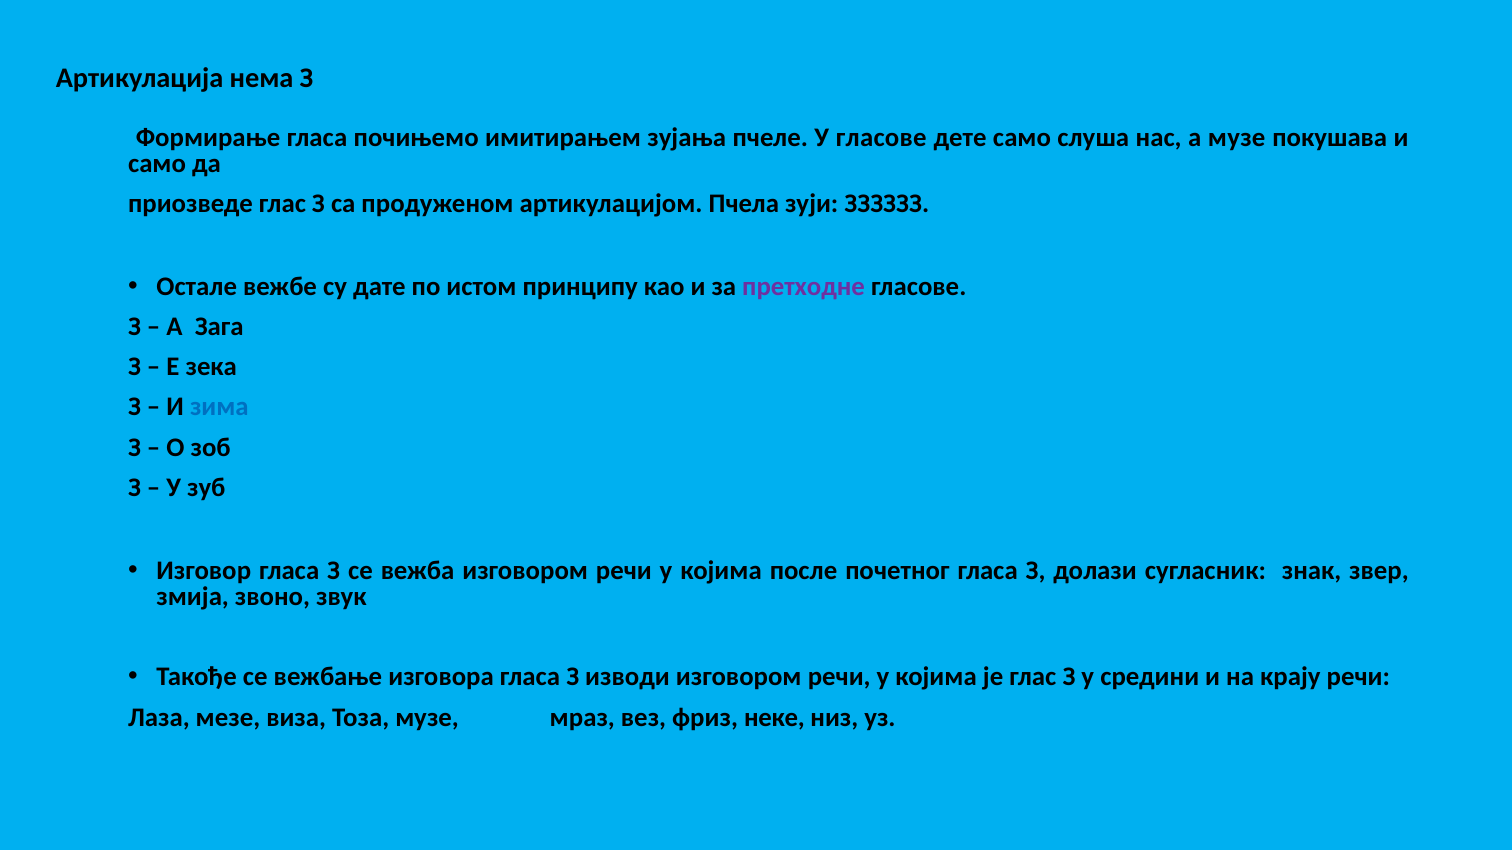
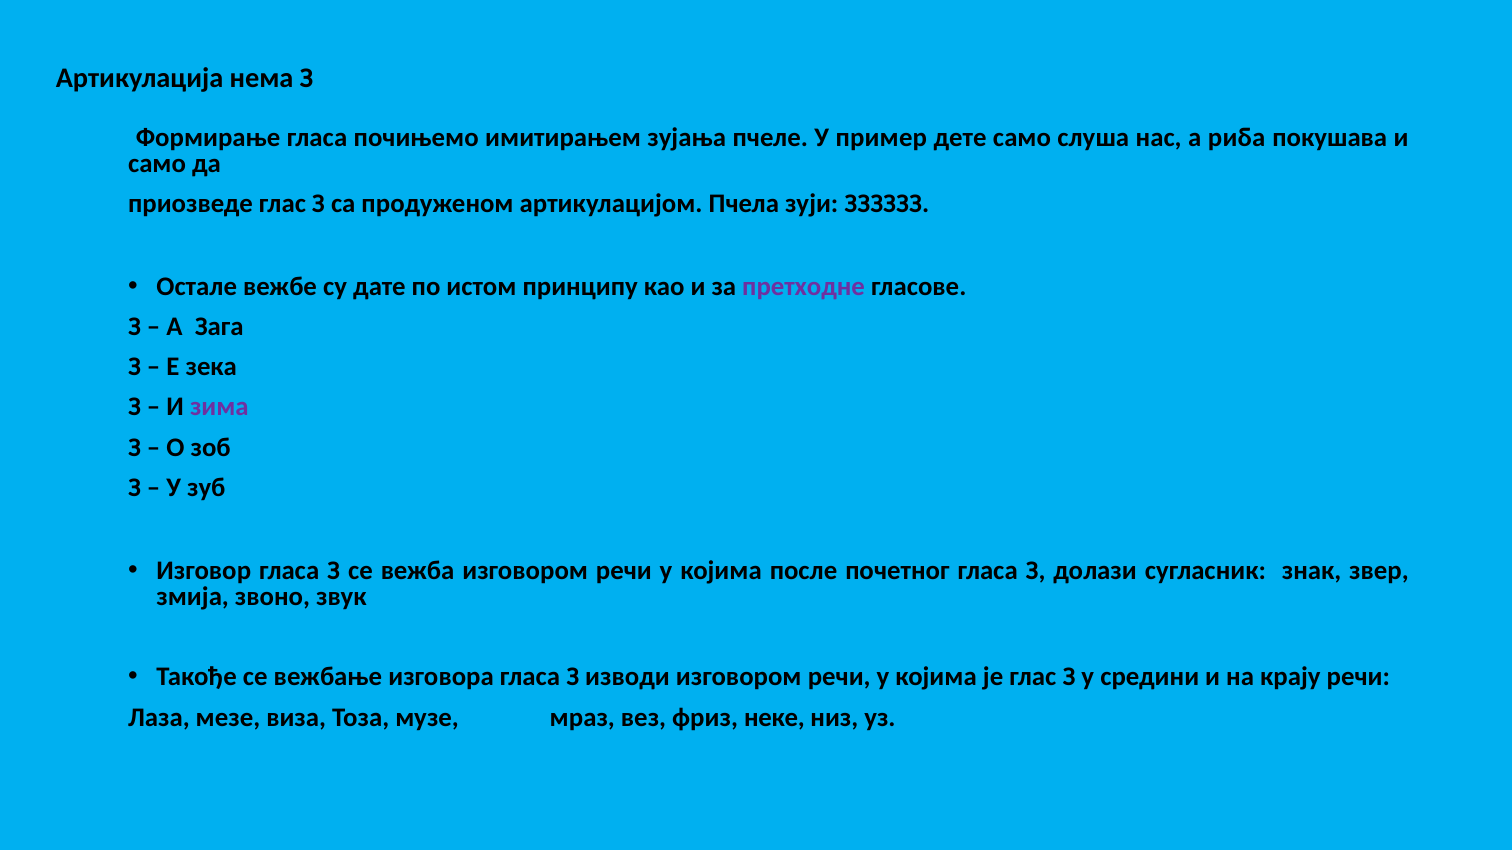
У гласове: гласове -> пример (881, 137)
а музе: музе -> риба (1237, 137)
зима colour: blue -> purple (219, 407)
